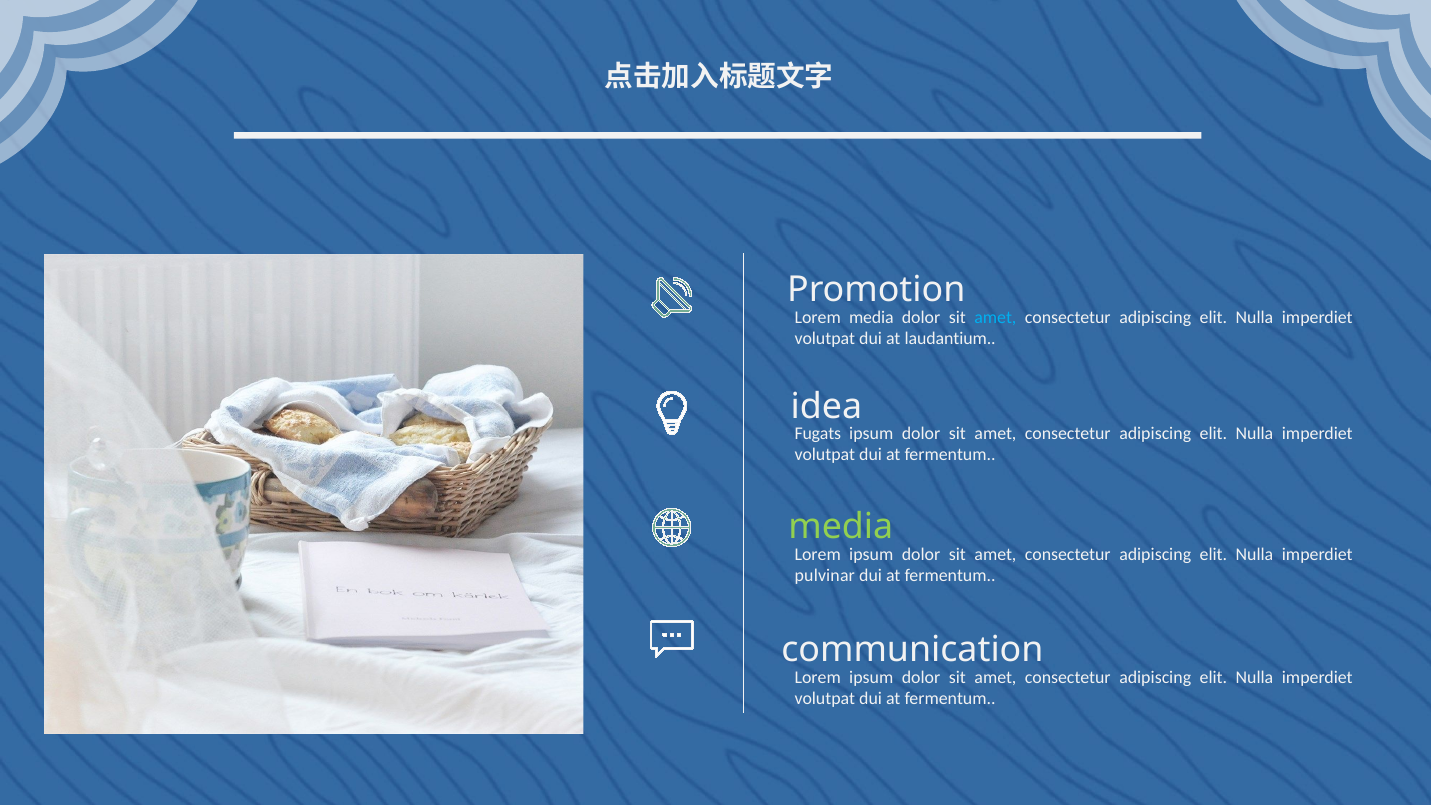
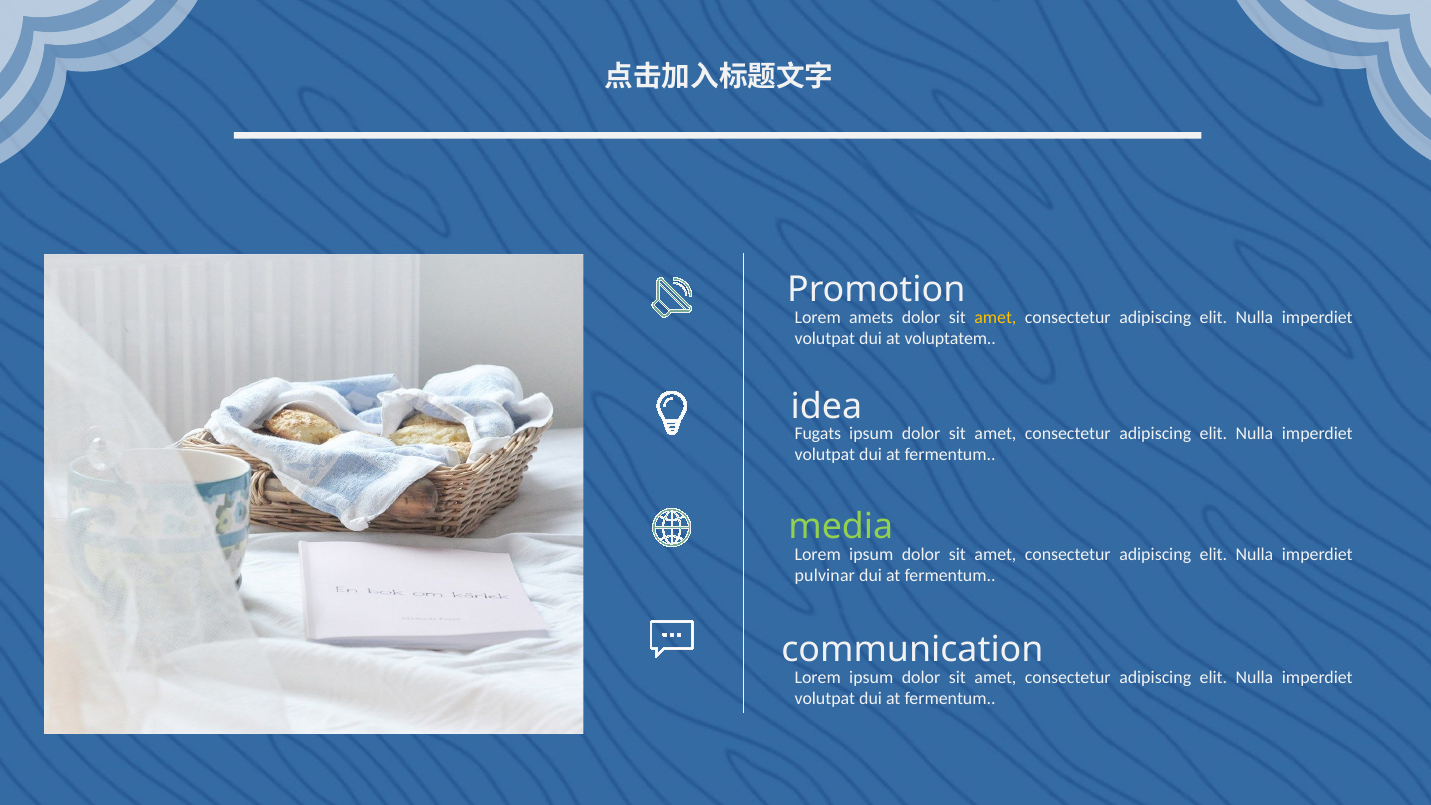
Lorem media: media -> amets (871, 317)
amet colour: light blue -> yellow (995, 317)
laudantium: laudantium -> voluptatem (950, 339)
